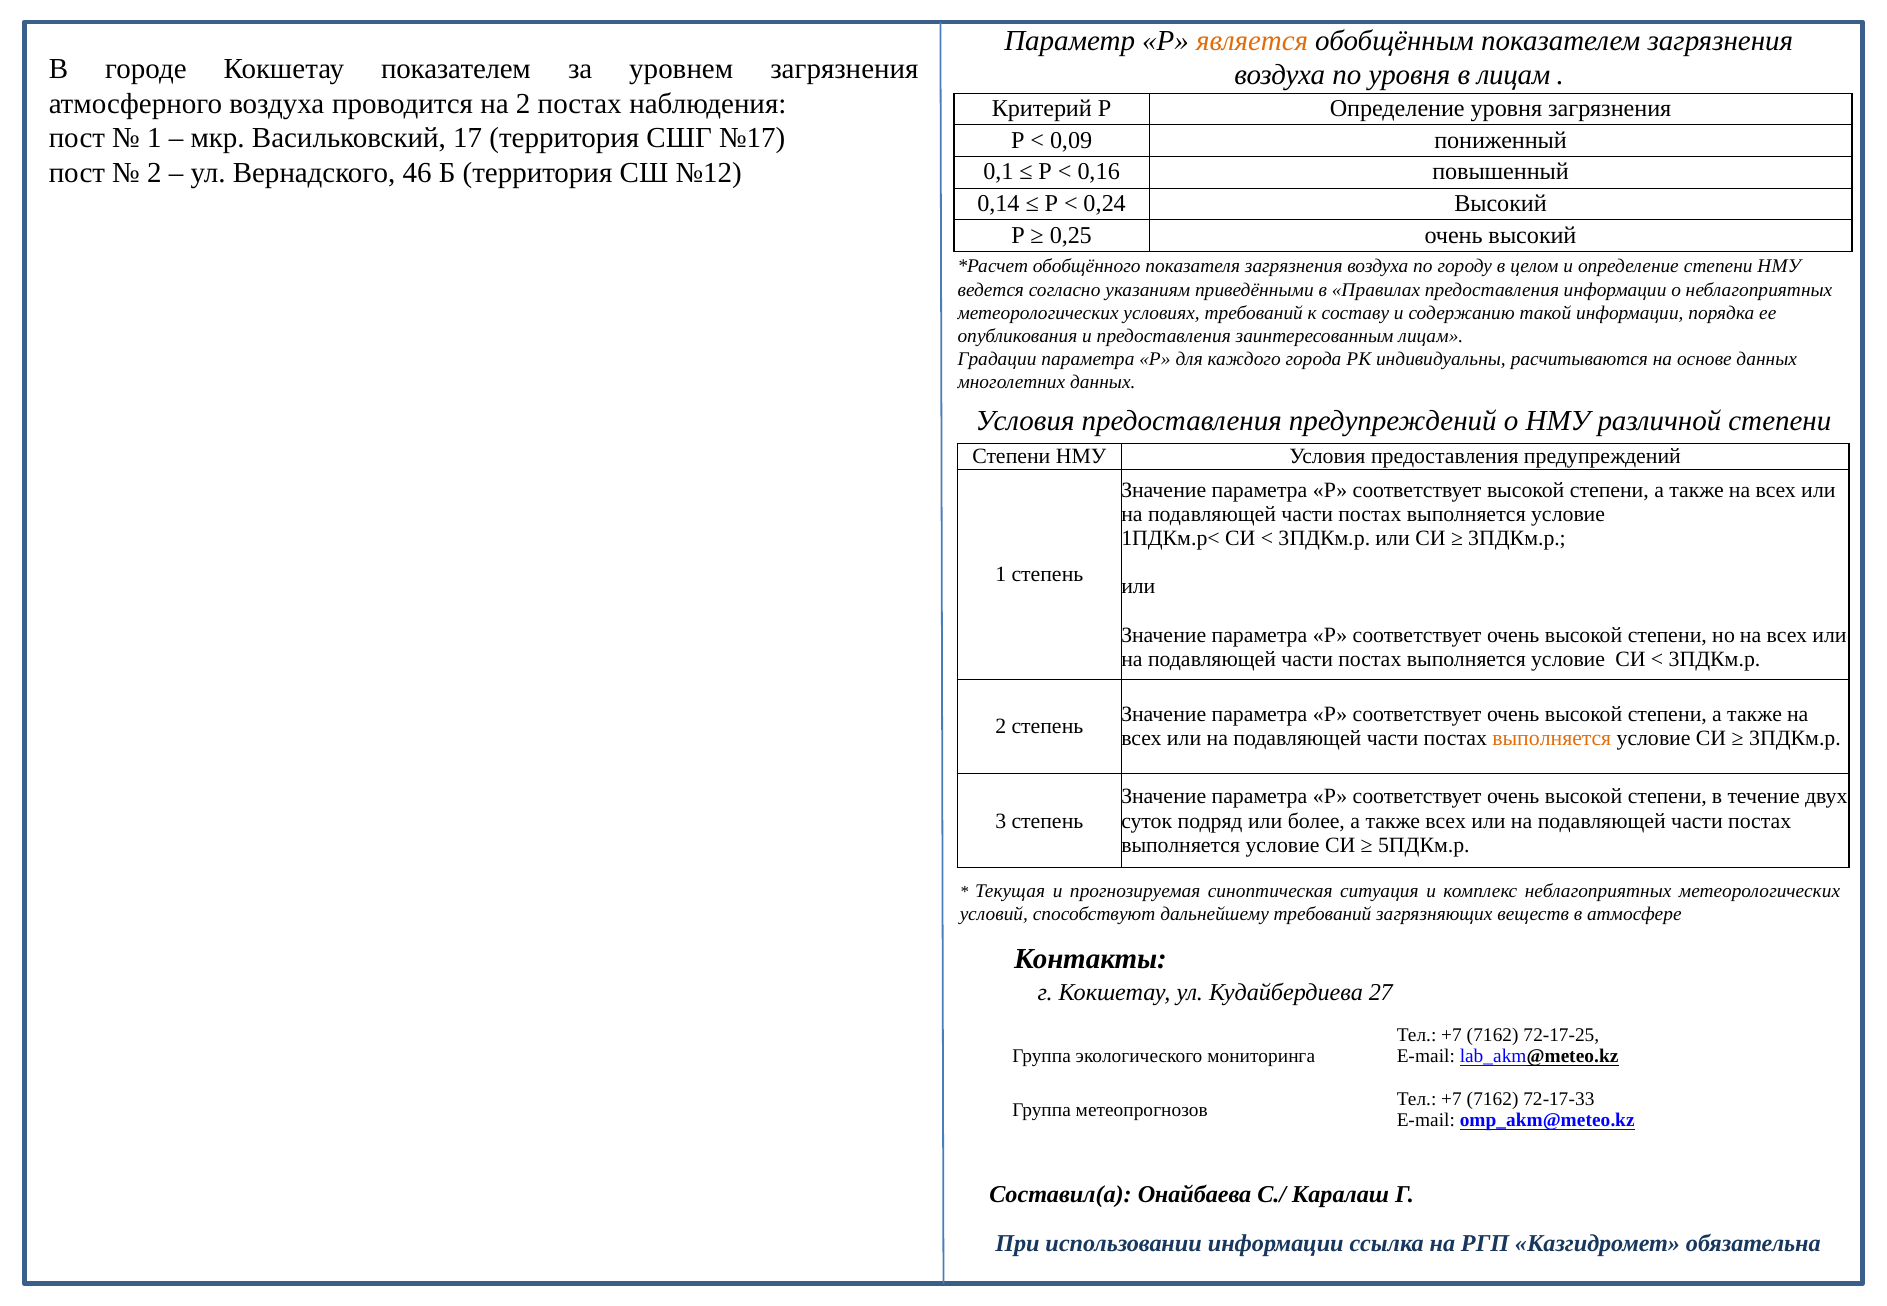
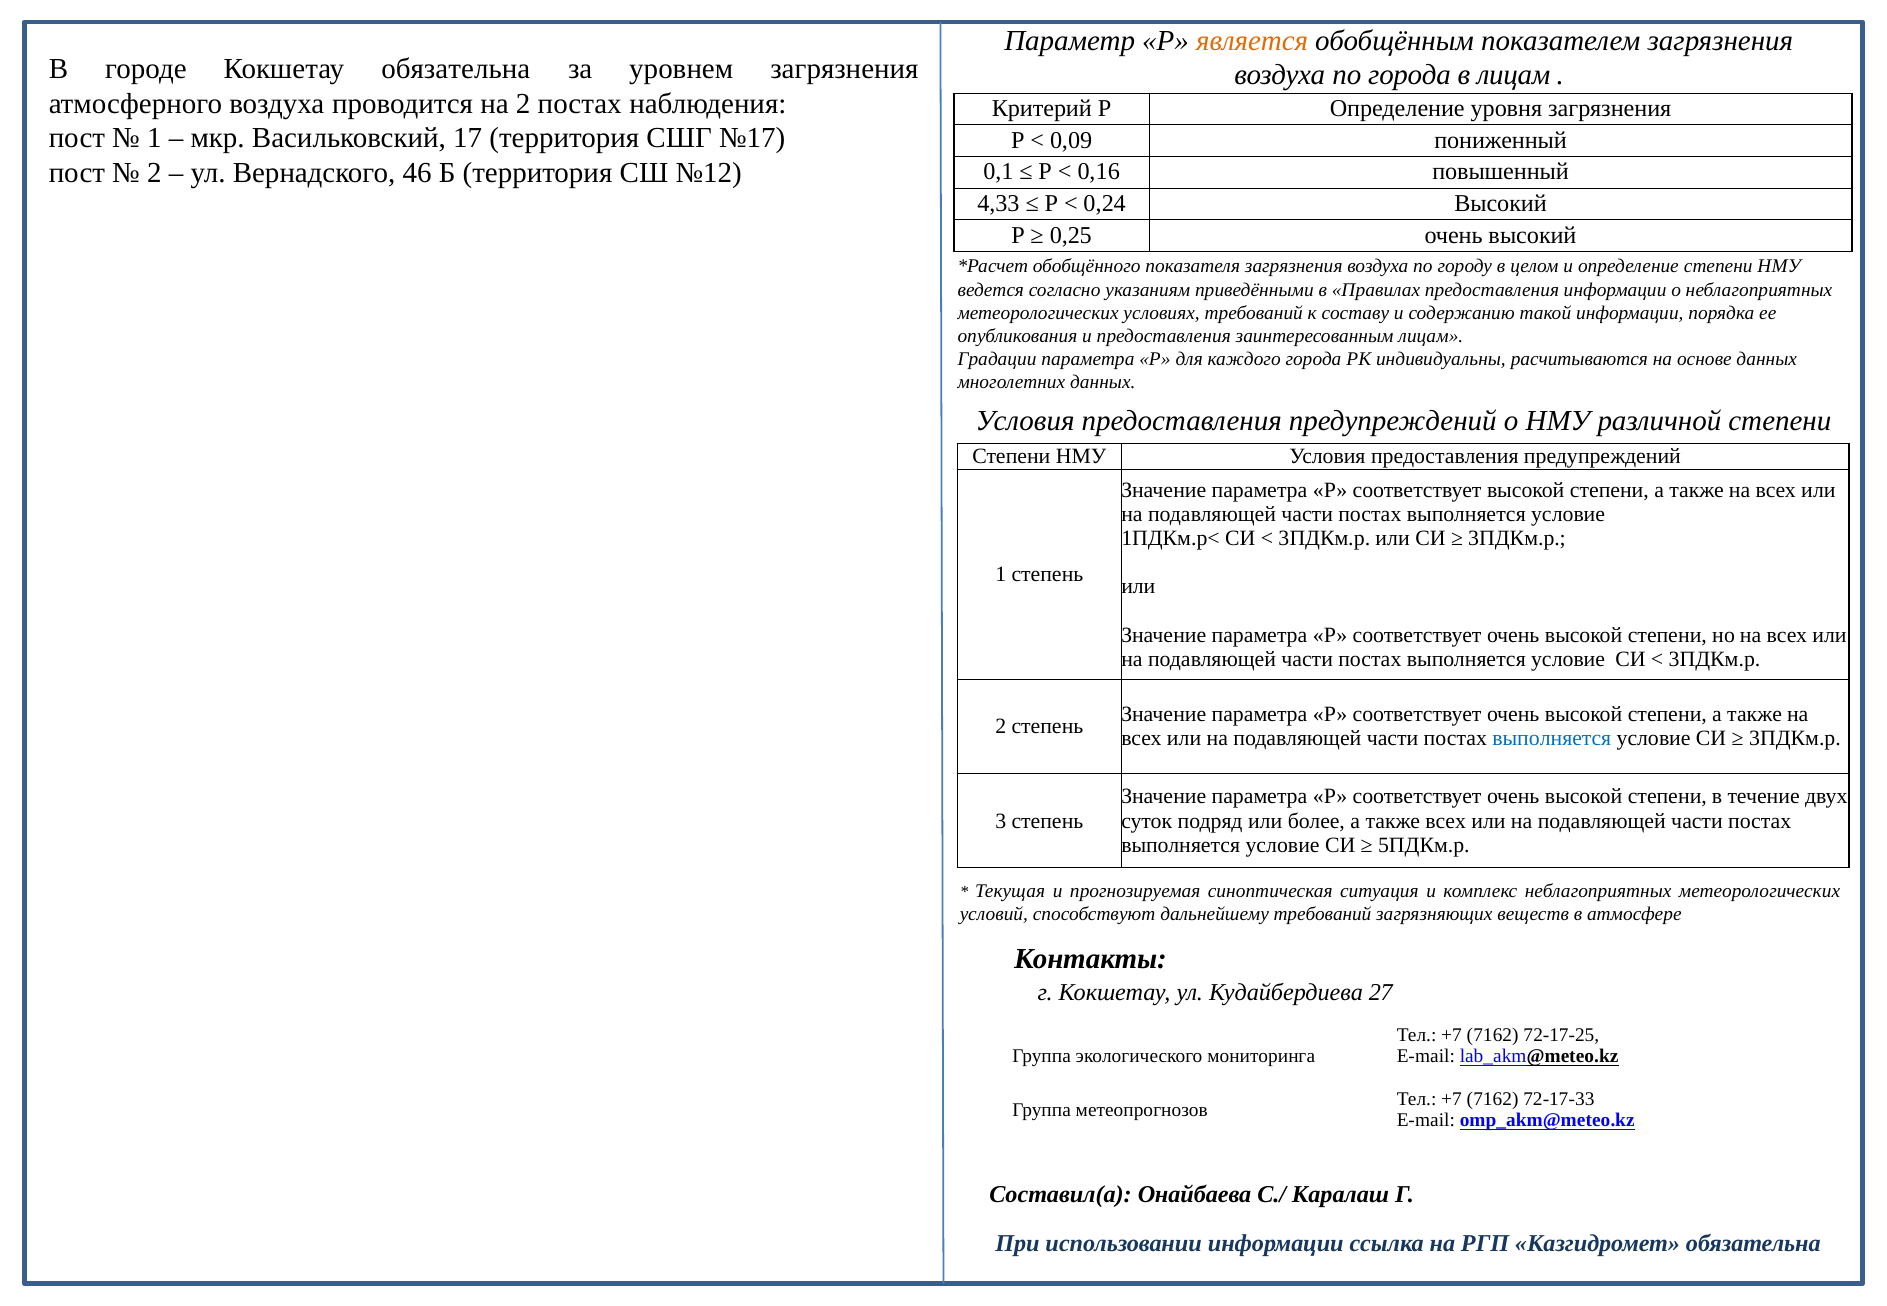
Кокшетау показателем: показателем -> обязательна (456, 69)
по уровня: уровня -> города (1410, 75)
0,14: 0,14 -> 4,33 (998, 203)
выполняется colour: orange -> blue (1552, 739)
